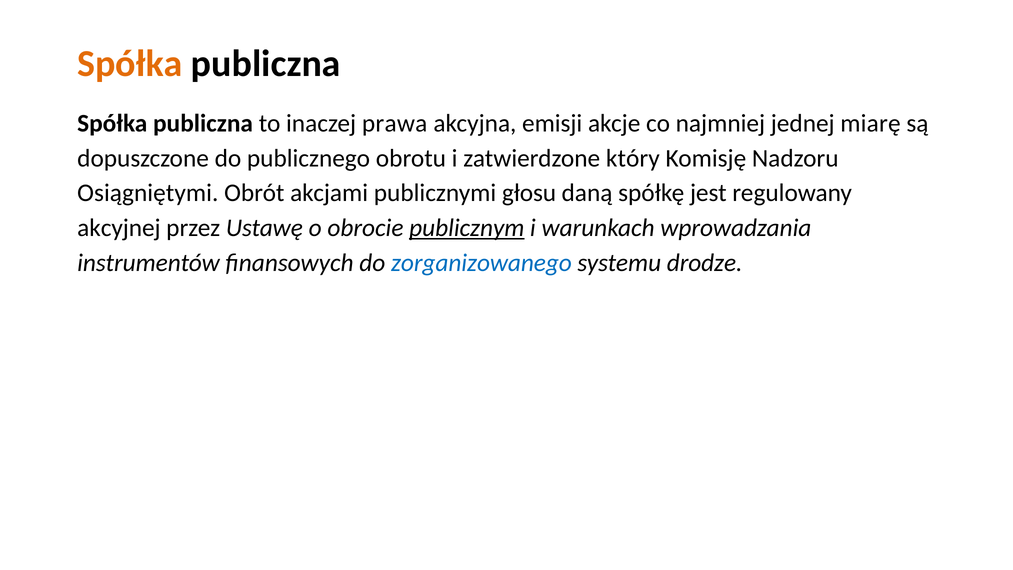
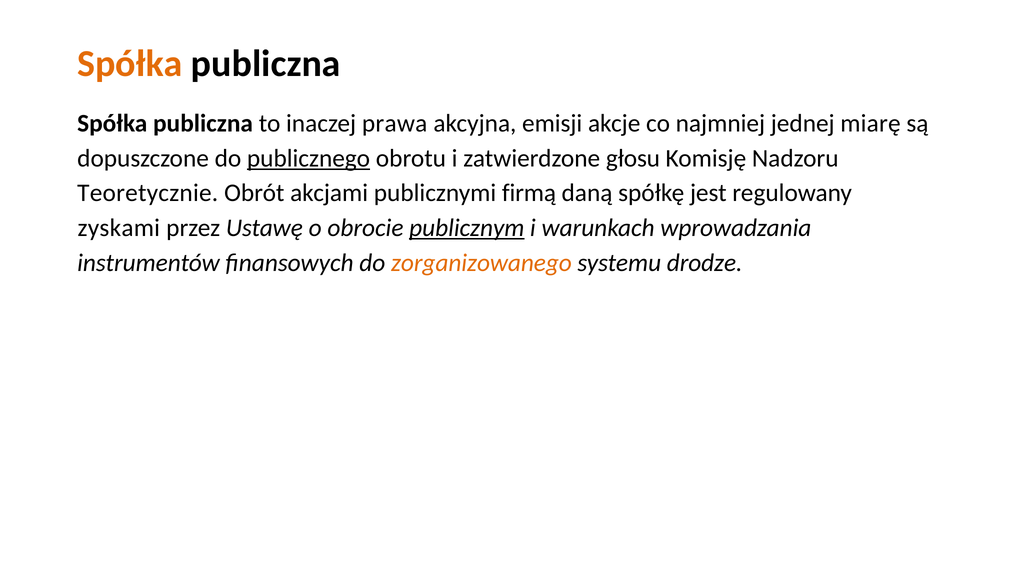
publicznego underline: none -> present (309, 158)
który: który -> głosu (633, 158)
Osiągniętymi: Osiągniętymi -> Teoretycznie (148, 193)
głosu: głosu -> firmą (529, 193)
akcyjnej: akcyjnej -> zyskami (119, 228)
zorganizowanego colour: blue -> orange (481, 263)
